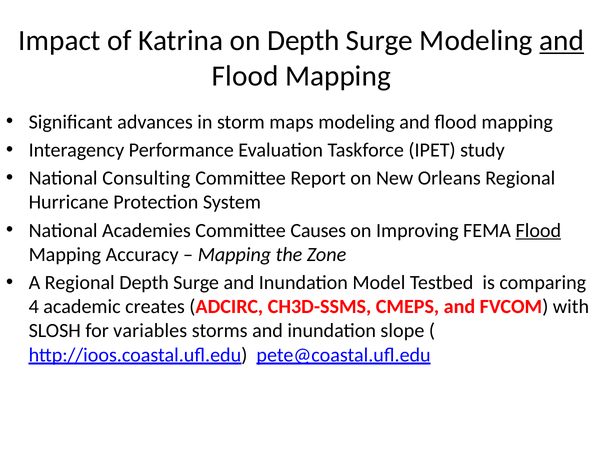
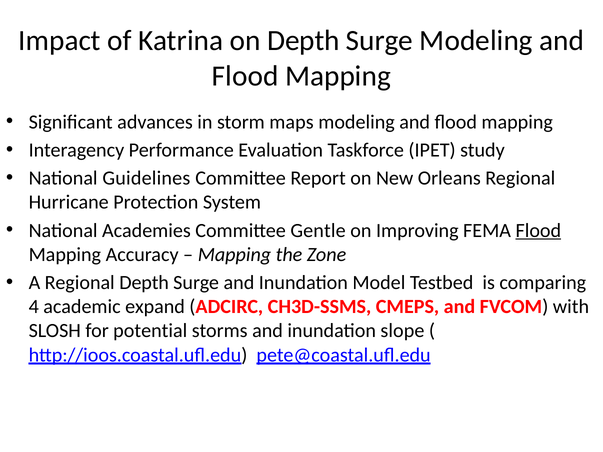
and underline: present -> none (562, 41)
Consulting: Consulting -> Guidelines (146, 178)
Causes: Causes -> Gentle (318, 231)
creates: creates -> expand (155, 307)
variables: variables -> potential (150, 331)
